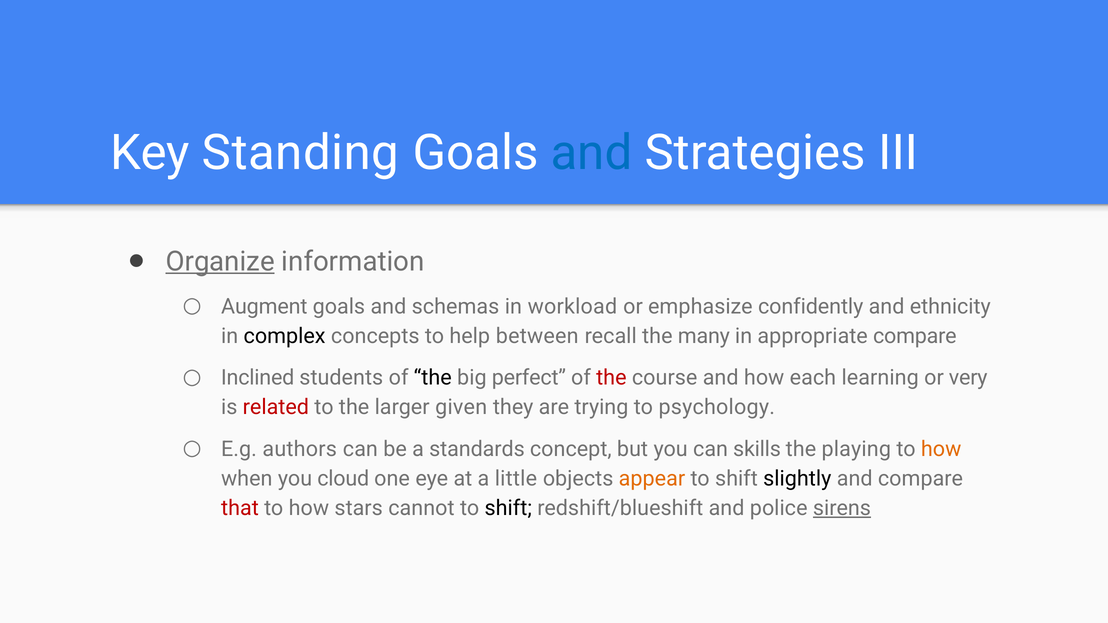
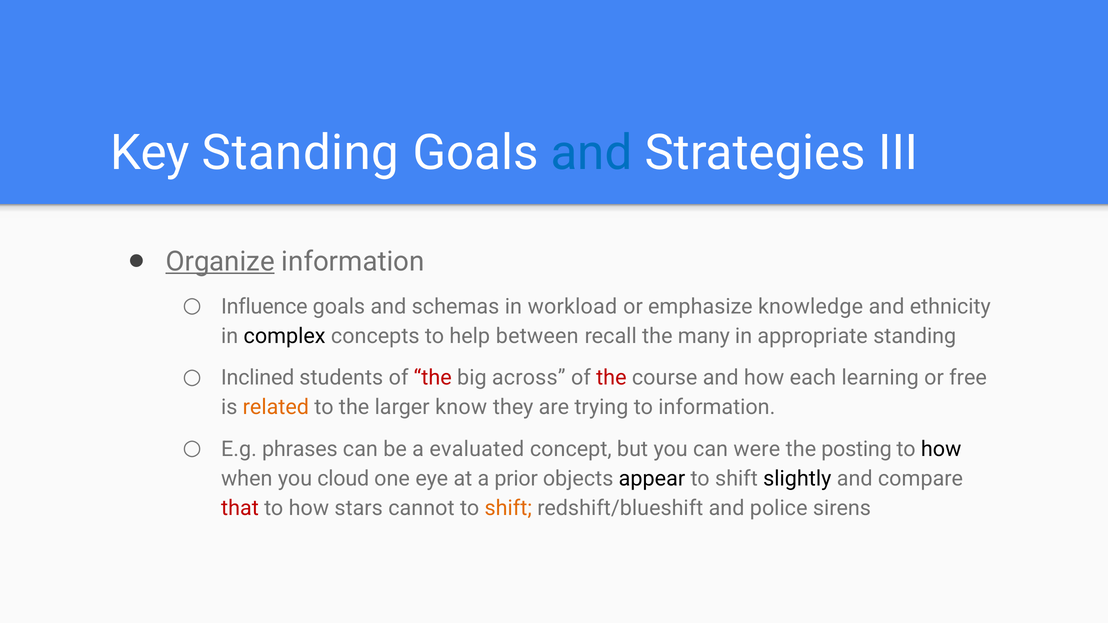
Augment: Augment -> Influence (264, 307)
confidently: confidently -> knowledge (811, 307)
appropriate compare: compare -> standing (915, 336)
the colour: black -> red (433, 378)
perfect: perfect -> across (529, 378)
very: very -> free (968, 378)
related colour: red -> orange (276, 407)
given: given -> know (461, 407)
to psychology: psychology -> information (717, 407)
authors: authors -> phrases (300, 449)
standards: standards -> evaluated (477, 449)
skills: skills -> were (757, 449)
playing: playing -> posting (856, 449)
how colour: orange -> black (941, 449)
little: little -> prior (516, 479)
appear colour: orange -> black (652, 479)
shift colour: black -> orange (508, 508)
sirens underline: present -> none (842, 508)
